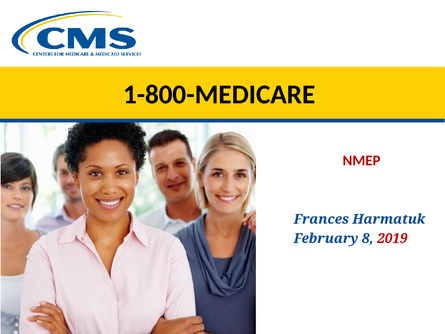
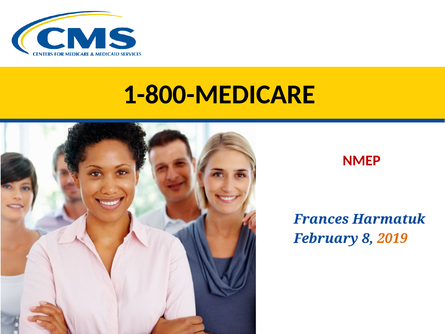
2019 colour: red -> orange (392, 238)
